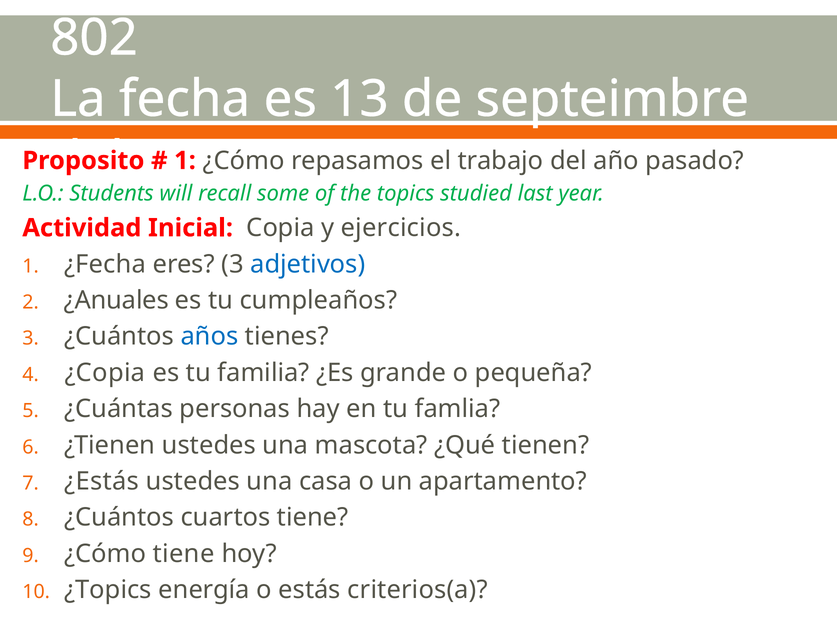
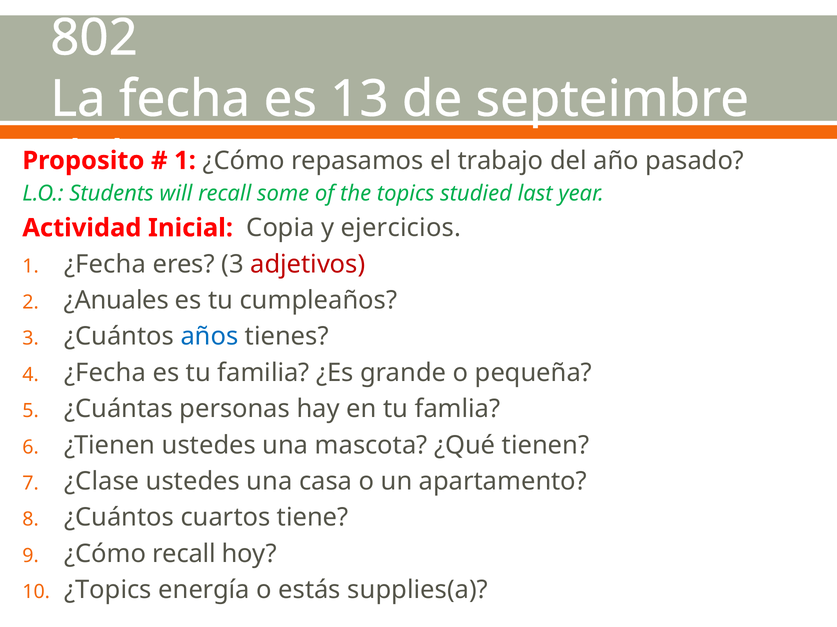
adjetivos colour: blue -> red (308, 264)
¿Copia: ¿Copia -> ¿Fecha (105, 373)
¿Estás: ¿Estás -> ¿Clase (102, 482)
¿Cómo tiene: tiene -> recall (184, 554)
criterios(a: criterios(a -> supplies(a (418, 591)
